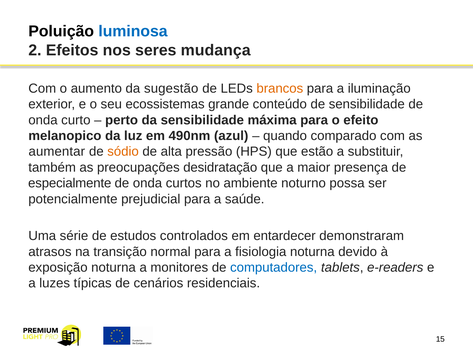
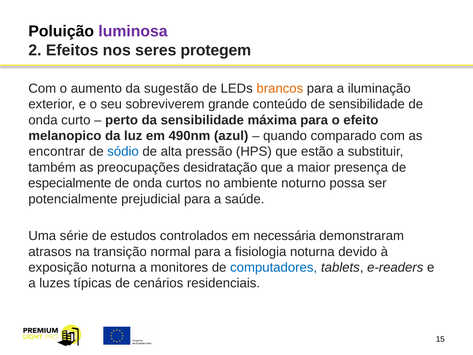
luminosa colour: blue -> purple (133, 31)
mudança: mudança -> protegem (216, 50)
ecossistemas: ecossistemas -> sobreviverem (165, 104)
aumentar: aumentar -> encontrar (57, 152)
sódio colour: orange -> blue (123, 152)
entardecer: entardecer -> necessária (285, 236)
